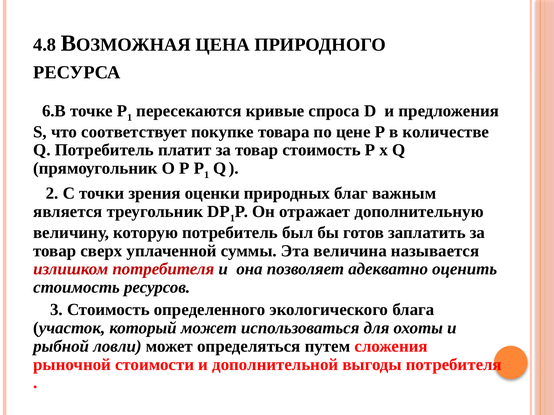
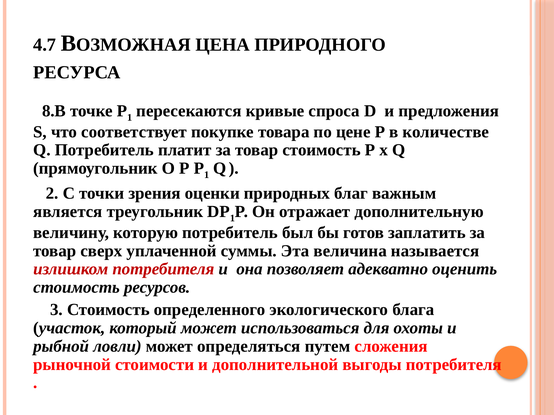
4.8: 4.8 -> 4.7 (45, 45)
6.В: 6.В -> 8.В (54, 111)
